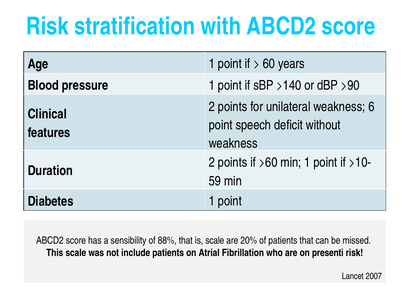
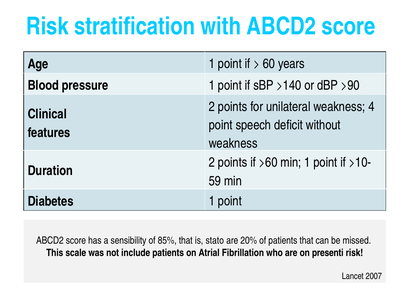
6: 6 -> 4 (371, 107)
88%: 88% -> 85% (167, 240)
is scale: scale -> stato (215, 240)
